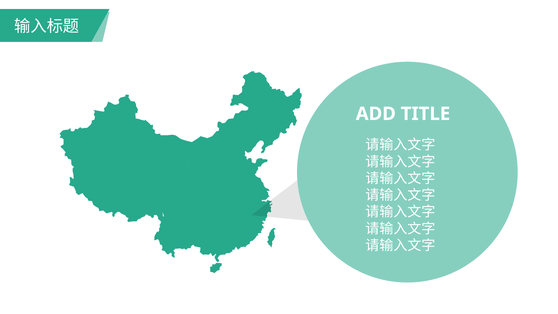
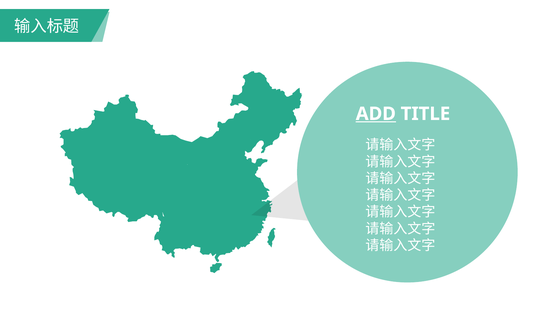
ADD underline: none -> present (376, 114)
